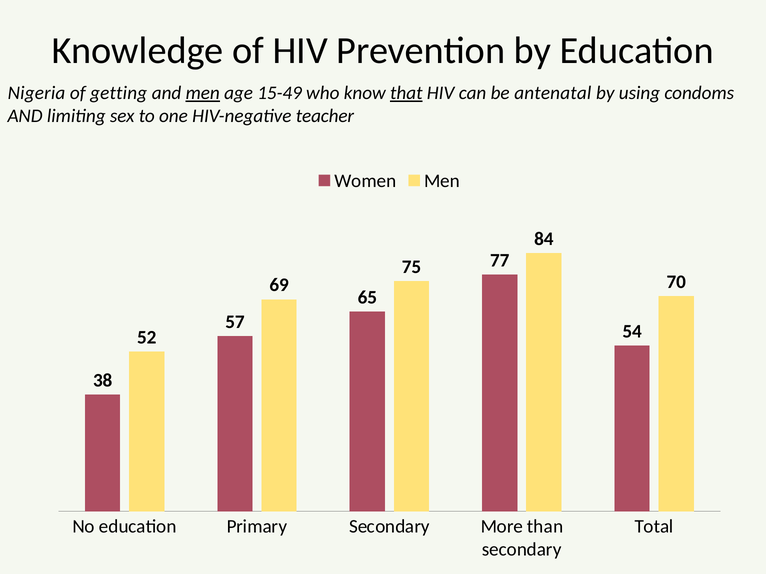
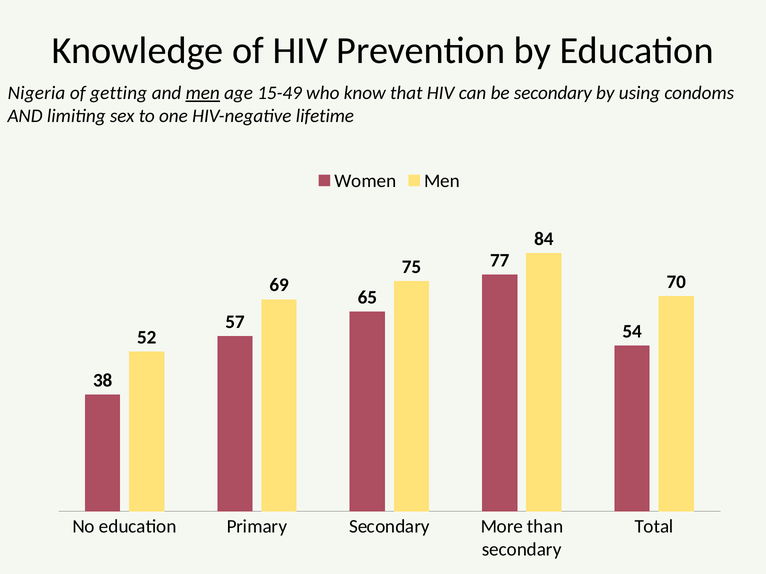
that underline: present -> none (406, 93)
be antenatal: antenatal -> secondary (553, 93)
teacher: teacher -> lifetime (325, 116)
